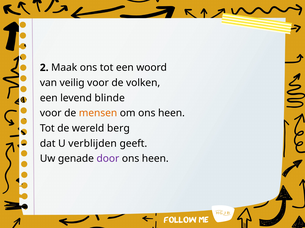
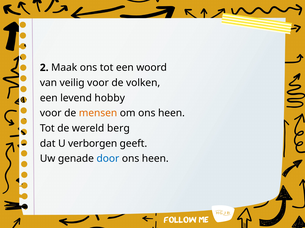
blinde: blinde -> hobby (110, 98)
verblijden: verblijden -> verborgen (93, 144)
door colour: purple -> blue (108, 159)
